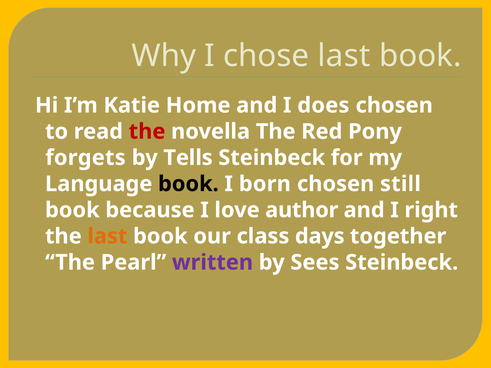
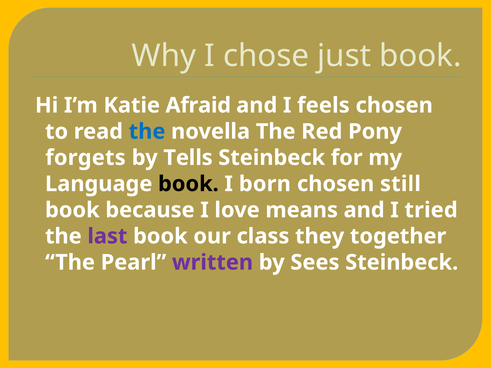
chose last: last -> just (344, 56)
Home: Home -> Afraid (198, 105)
does: does -> feels (323, 105)
the colour: red -> blue (147, 132)
author: author -> means (302, 210)
right: right -> tried (431, 210)
last colour: orange -> purple (107, 236)
days: days -> they (320, 236)
